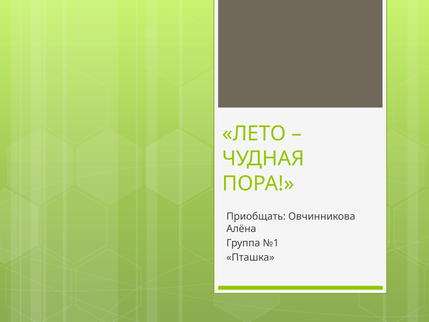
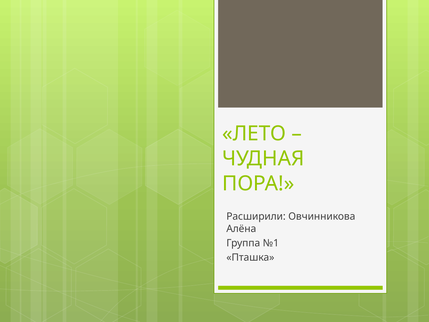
Приобщать: Приобщать -> Расширили (256, 216)
